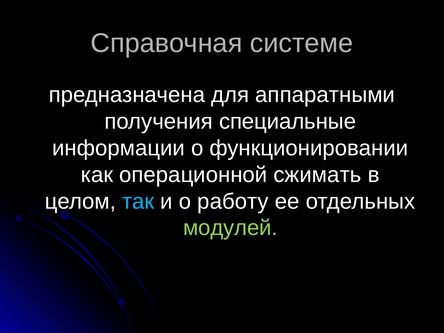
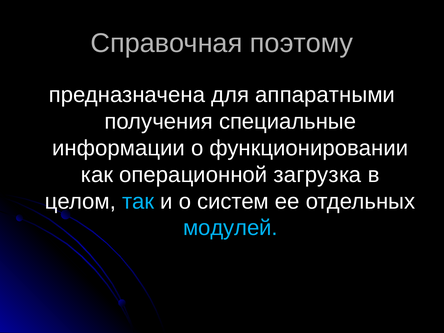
системе: системе -> поэтому (302, 43)
сжимать: сжимать -> загрузка (317, 175)
работу: работу -> систем (233, 201)
модулей colour: light green -> light blue (230, 228)
